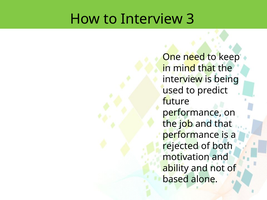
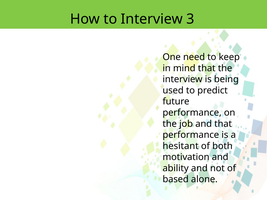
rejected: rejected -> hesitant (181, 146)
